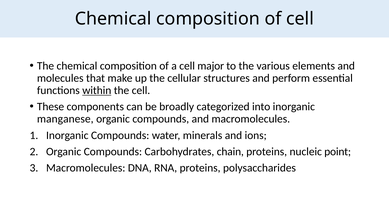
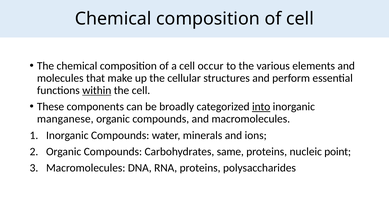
major: major -> occur (211, 66)
into underline: none -> present (261, 107)
chain: chain -> same (230, 151)
